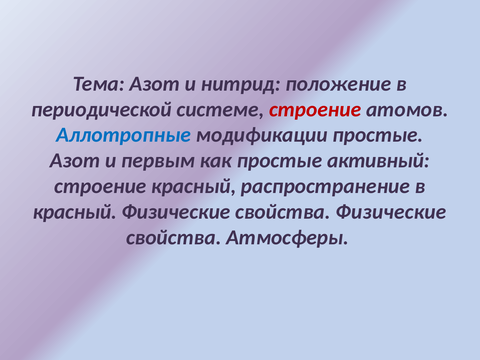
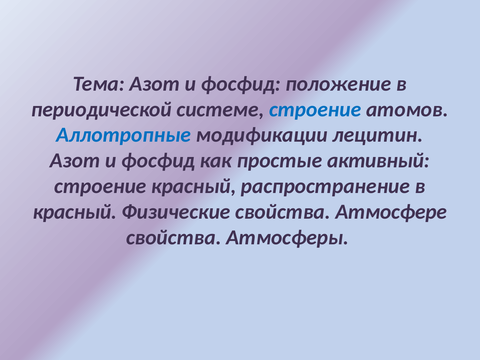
Тема Азот и нитрид: нитрид -> фосфид (241, 84)
строение colour: red -> blue (315, 109)
модификации простые: простые -> лецитин (378, 135)
первым: первым -> фосфид (158, 161)
свойства Физические: Физические -> Атмосфере (391, 212)
